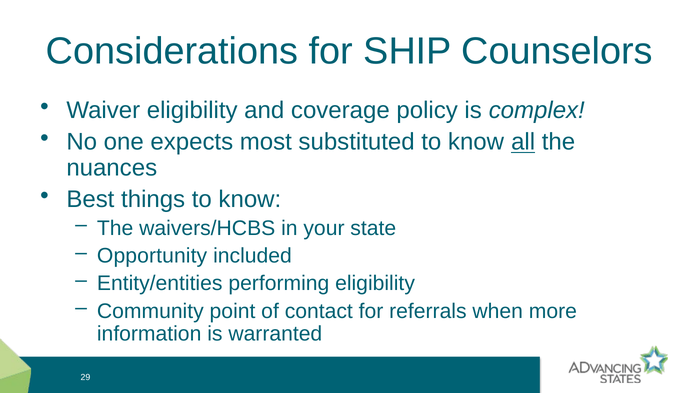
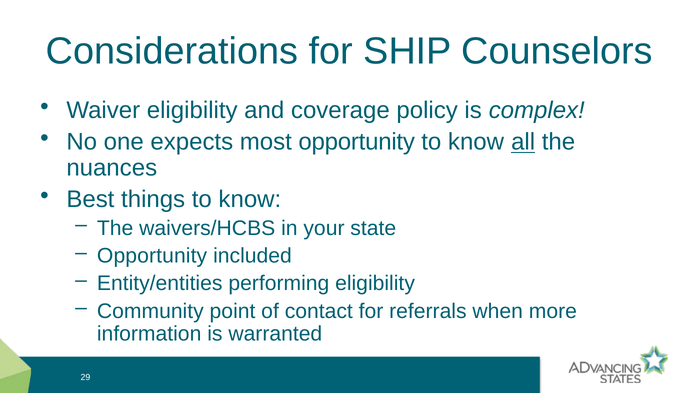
most substituted: substituted -> opportunity (357, 142)
